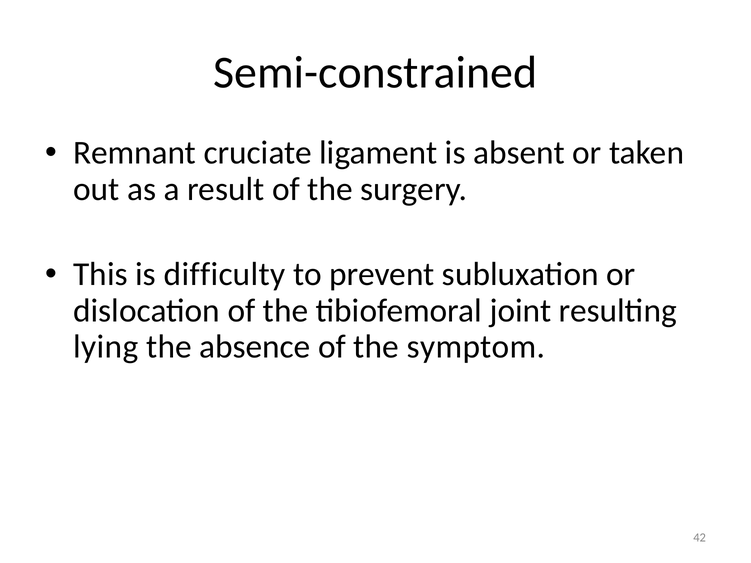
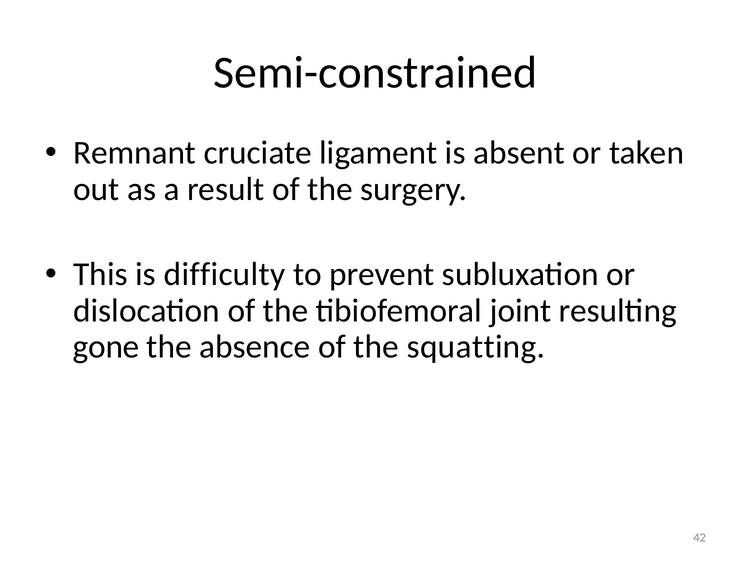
lying: lying -> gone (106, 347)
symptom: symptom -> squatting (476, 347)
